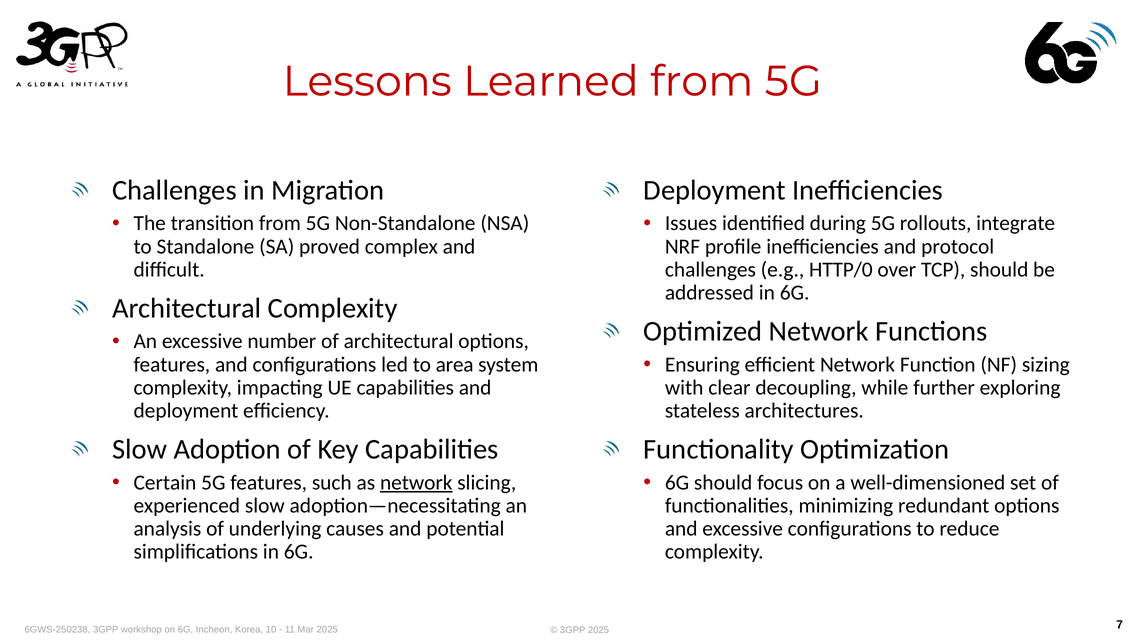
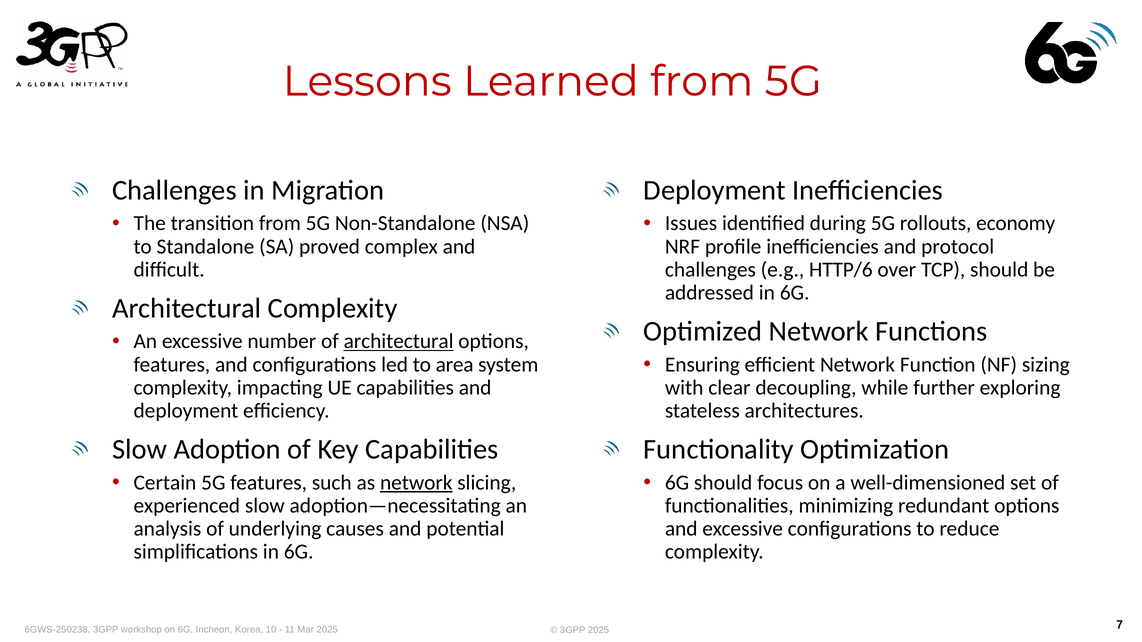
integrate: integrate -> economy (1016, 223)
HTTP/0: HTTP/0 -> HTTP/6 (841, 270)
architectural underline: none -> present (399, 342)
